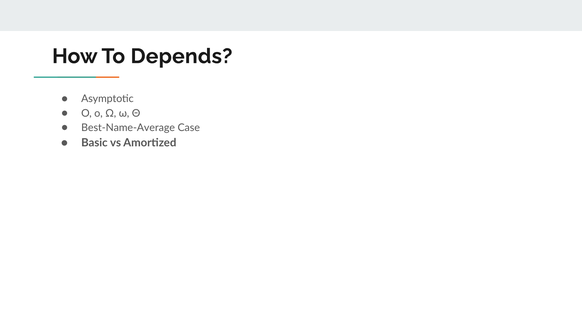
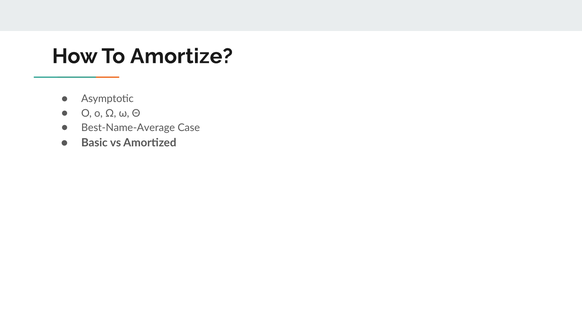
Depends: Depends -> Amortize (181, 56)
